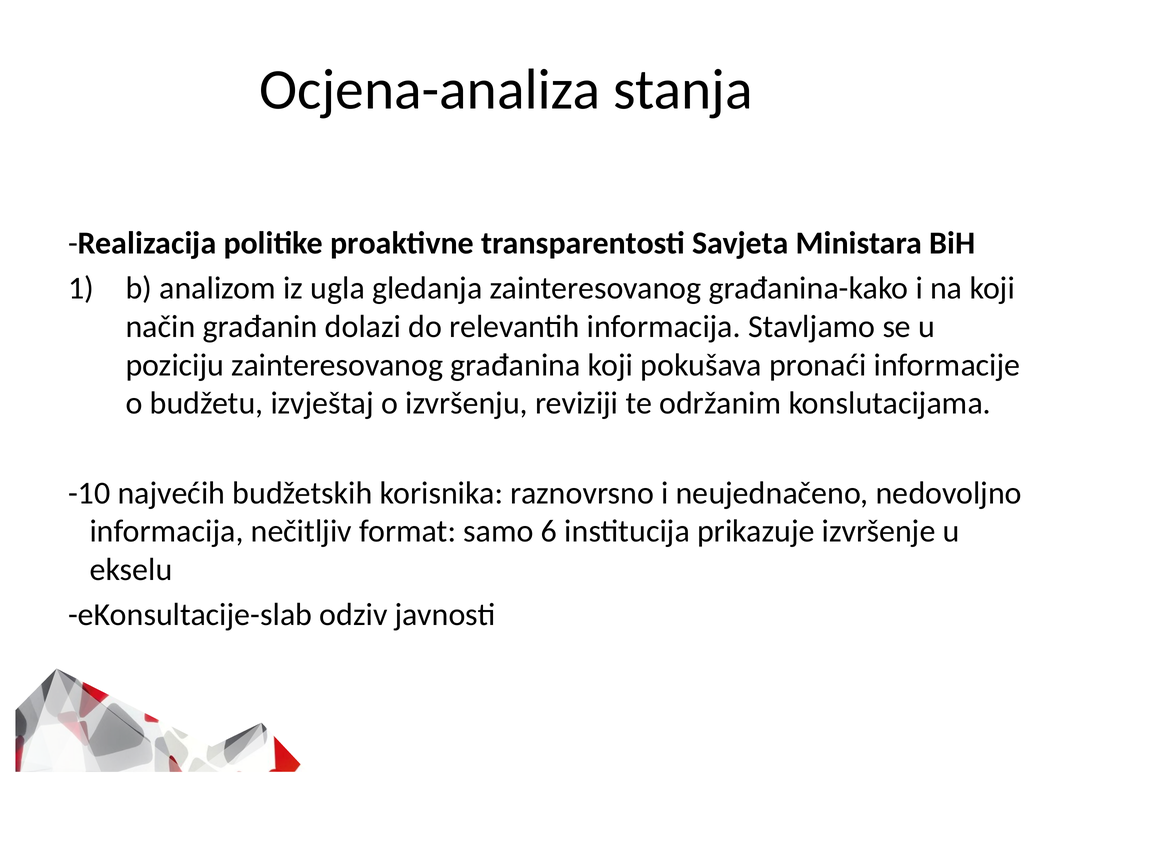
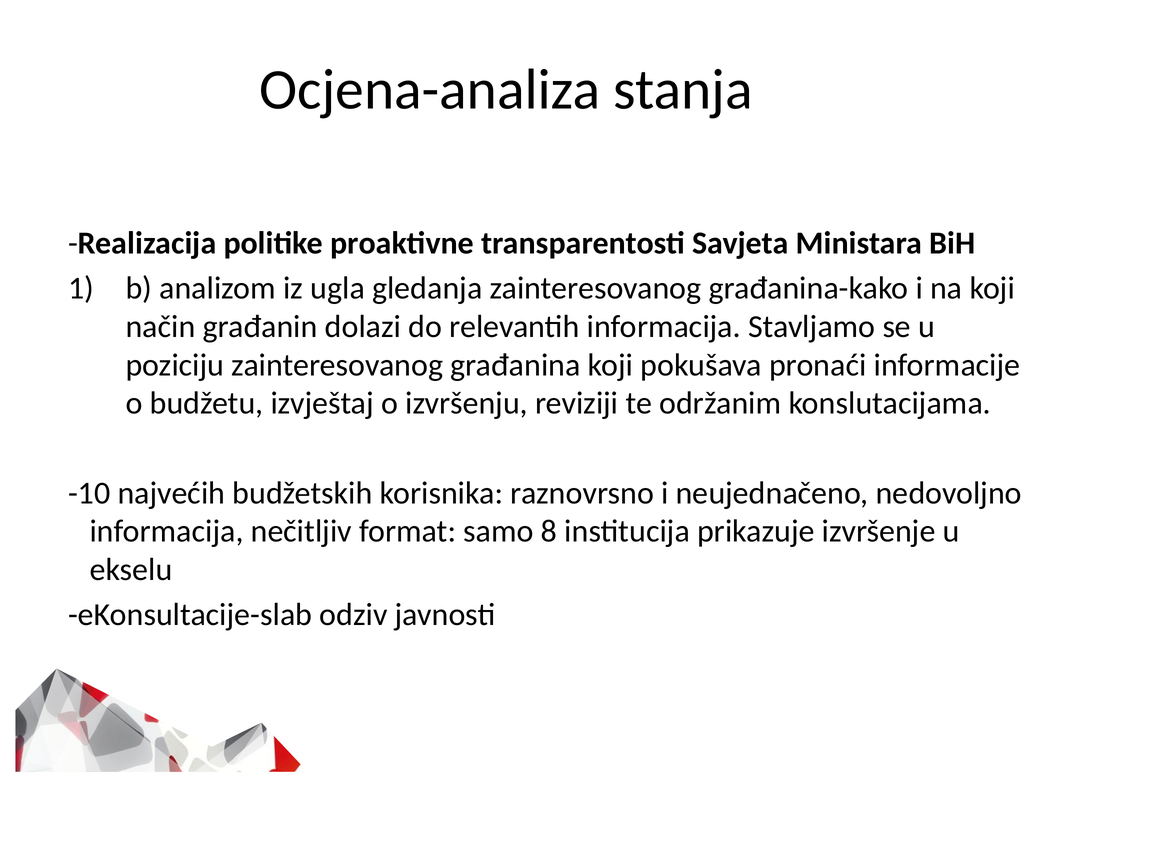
6: 6 -> 8 (549, 532)
